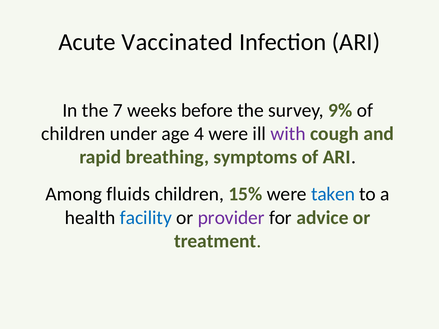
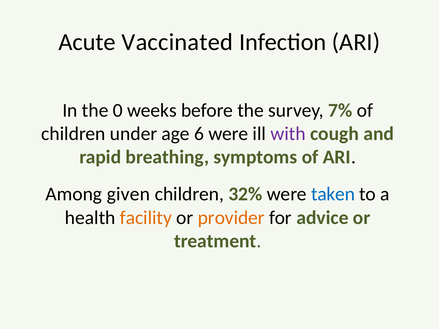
7: 7 -> 0 (118, 110)
9%: 9% -> 7% (340, 110)
4: 4 -> 6 (199, 134)
fluids: fluids -> given (128, 194)
15%: 15% -> 32% (245, 194)
facility colour: blue -> orange (146, 218)
provider colour: purple -> orange (231, 218)
